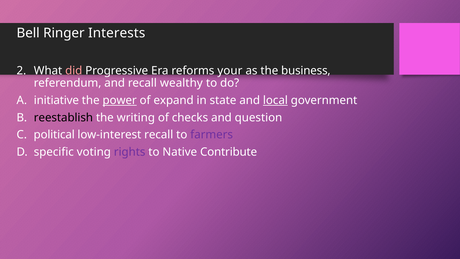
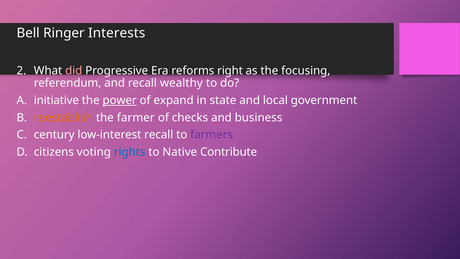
your: your -> right (230, 71)
business: business -> focusing (306, 71)
local underline: present -> none (275, 100)
reestablish colour: black -> orange (63, 118)
writing: writing -> farmer (136, 118)
question: question -> business (258, 118)
political: political -> century (54, 135)
specific: specific -> citizens (54, 152)
rights colour: purple -> blue (130, 152)
